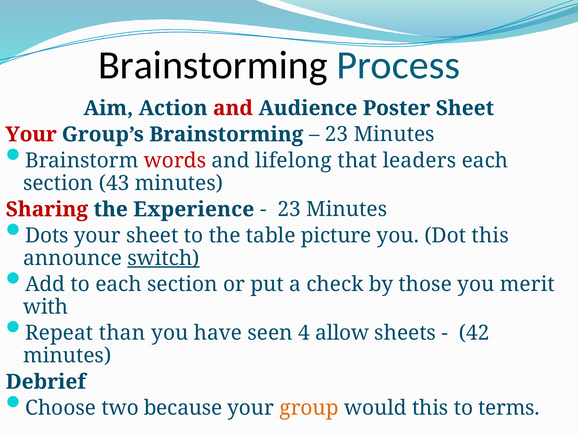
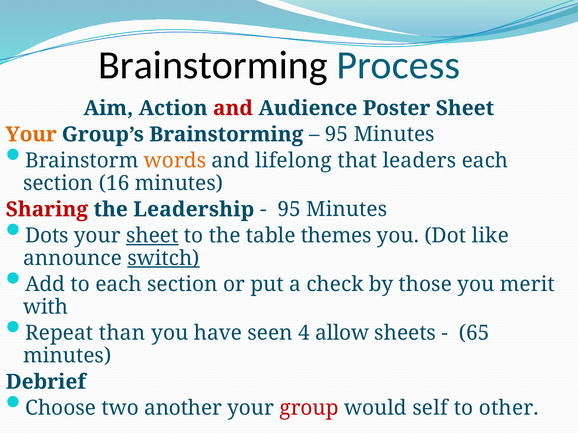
Your colour: red -> orange (31, 135)
23: 23 -> 95 (337, 135)
words colour: red -> orange (175, 161)
43: 43 -> 16 (114, 183)
Experience: Experience -> Leadership (194, 210)
23: 23 -> 95 (289, 210)
sheet underline: none -> present (152, 236)
picture: picture -> themes (336, 236)
Dot this: this -> like (490, 236)
42: 42 -> 65 (474, 333)
because: because -> another (183, 409)
group colour: orange -> red (309, 409)
would this: this -> self (430, 409)
terms: terms -> other (509, 409)
